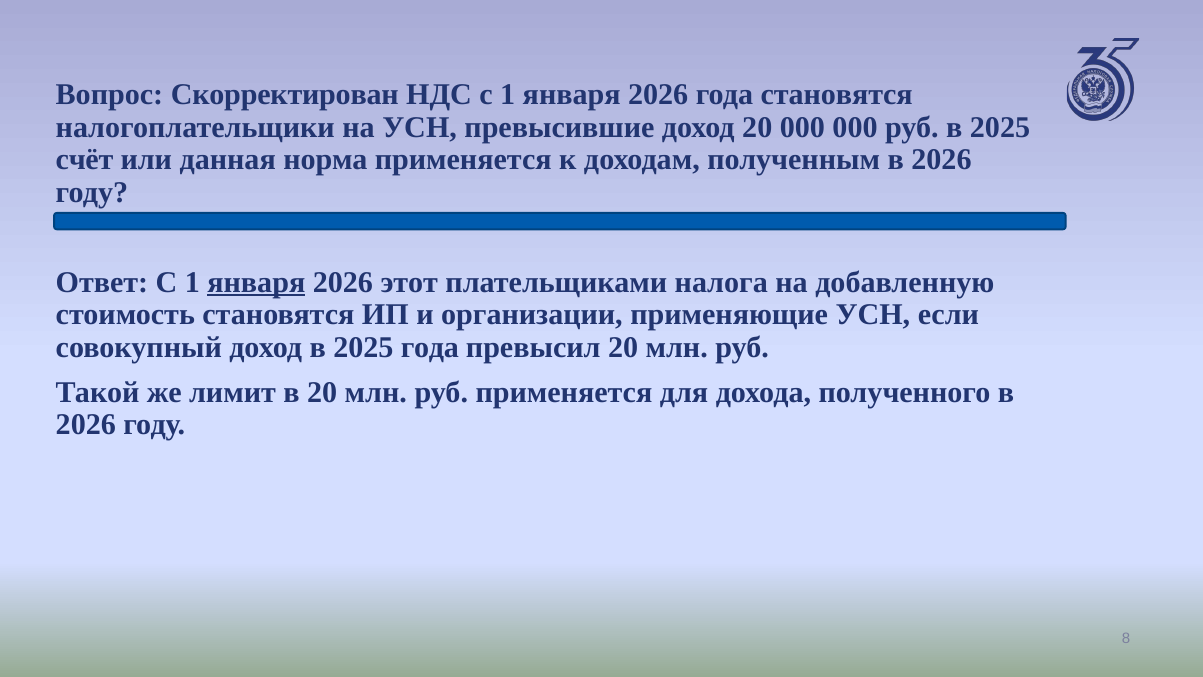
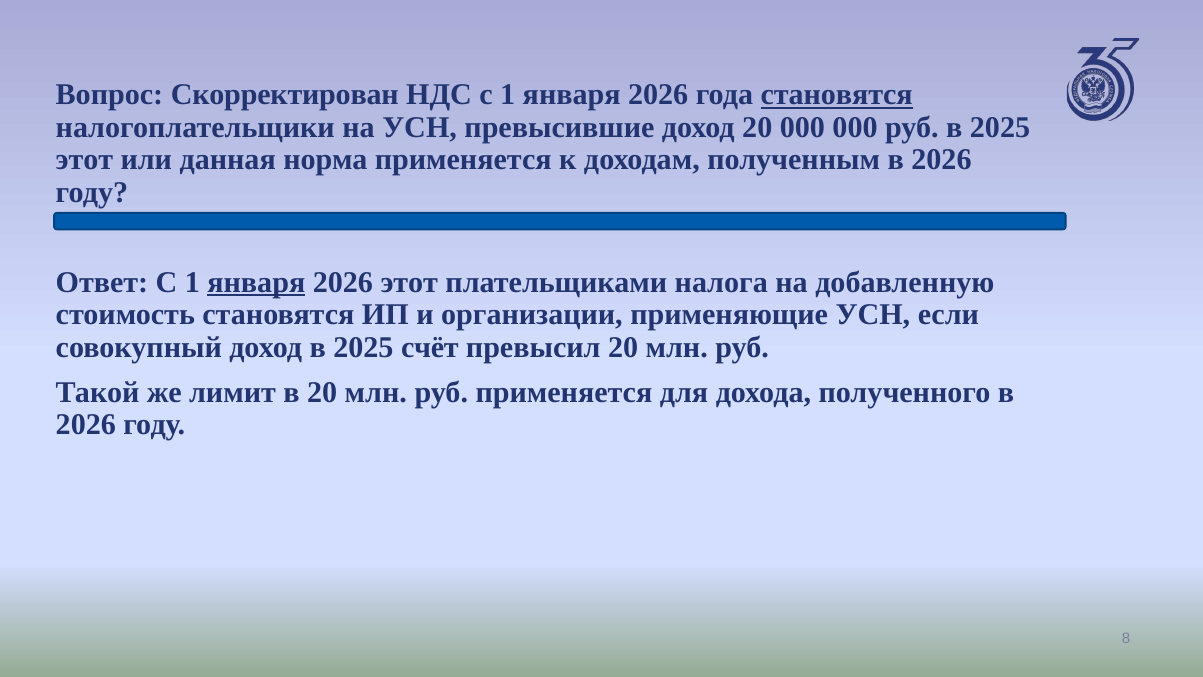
становятся underline: none -> present (837, 95)
счёт: счёт -> этот (84, 160)
2025 года: года -> счёт (430, 347)
